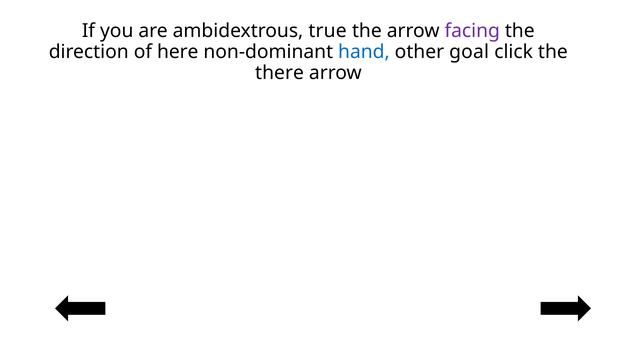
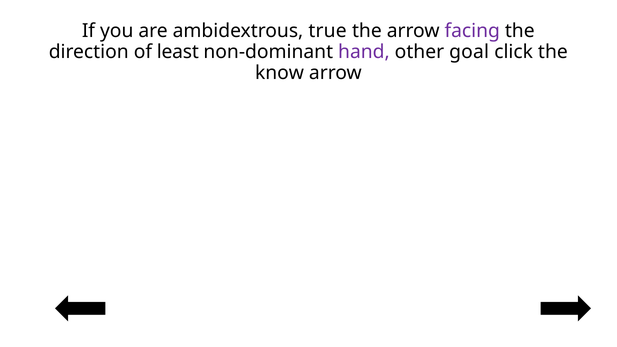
here: here -> least (178, 52)
hand colour: blue -> purple (364, 52)
there: there -> know (280, 73)
